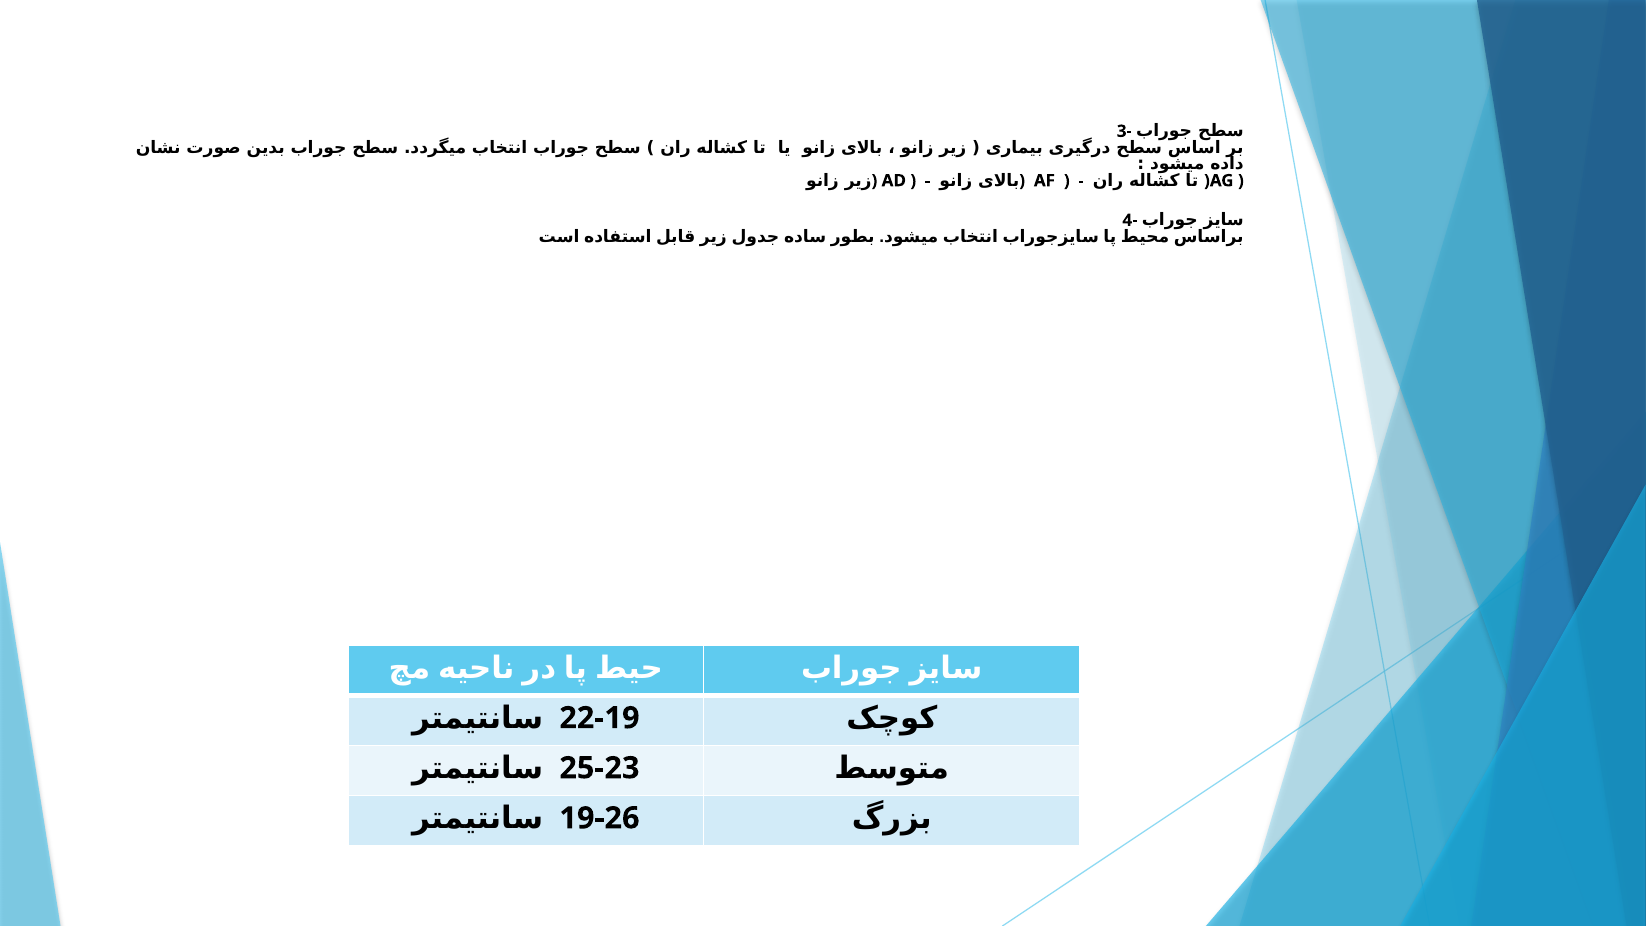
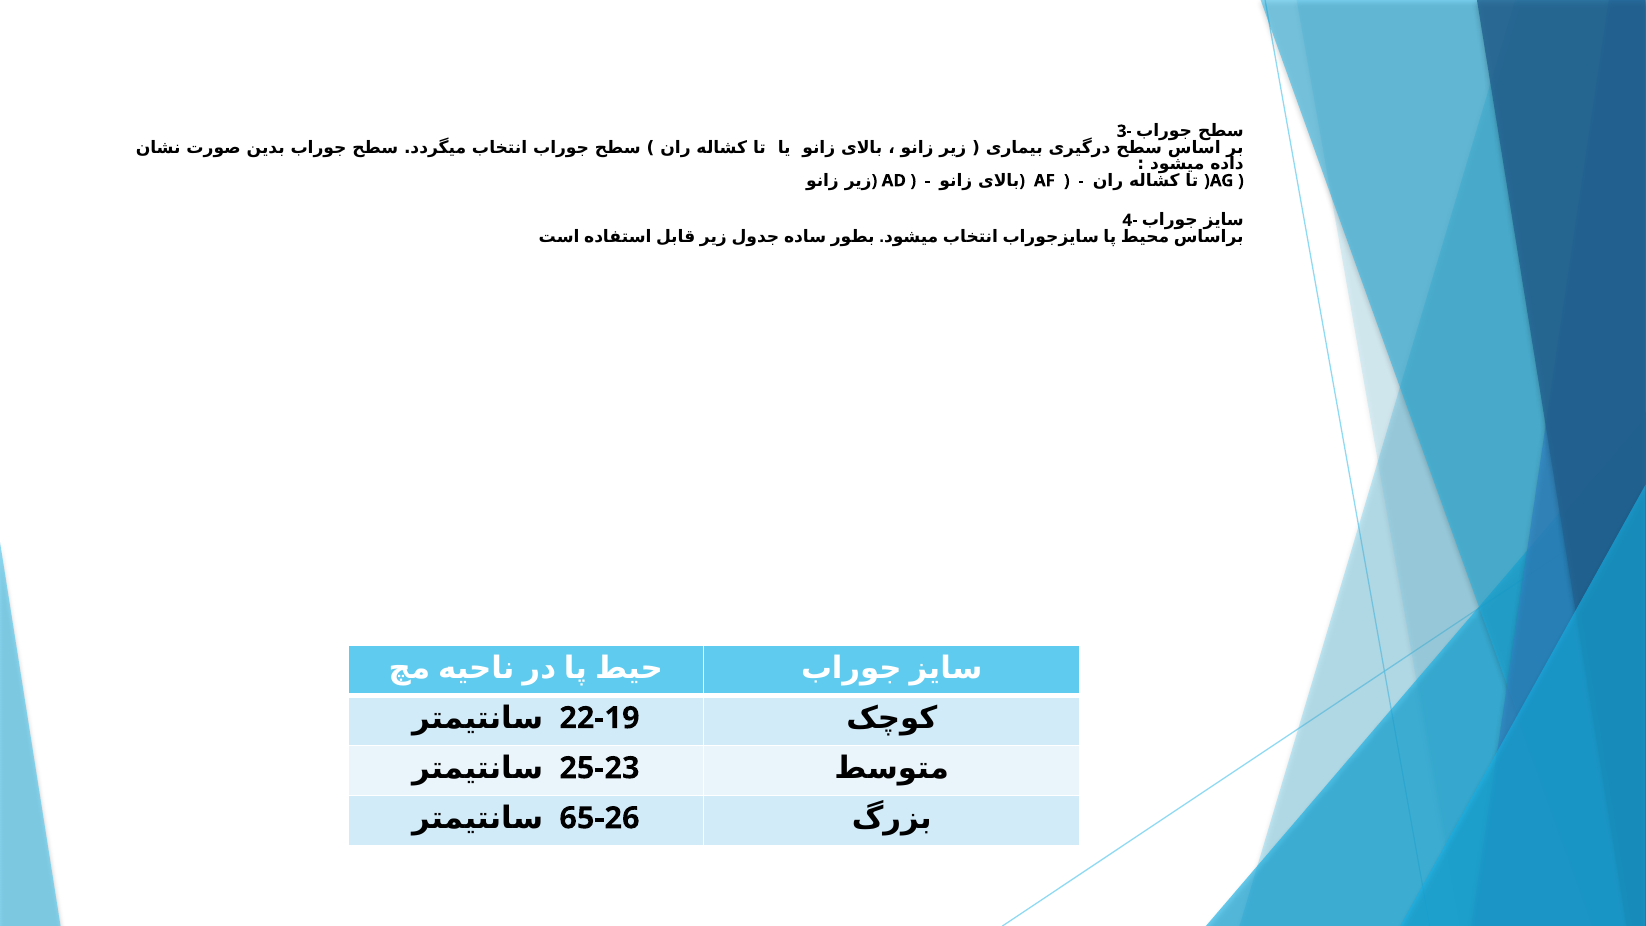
19-26: 19-26 -> 65-26 (599, 818)
